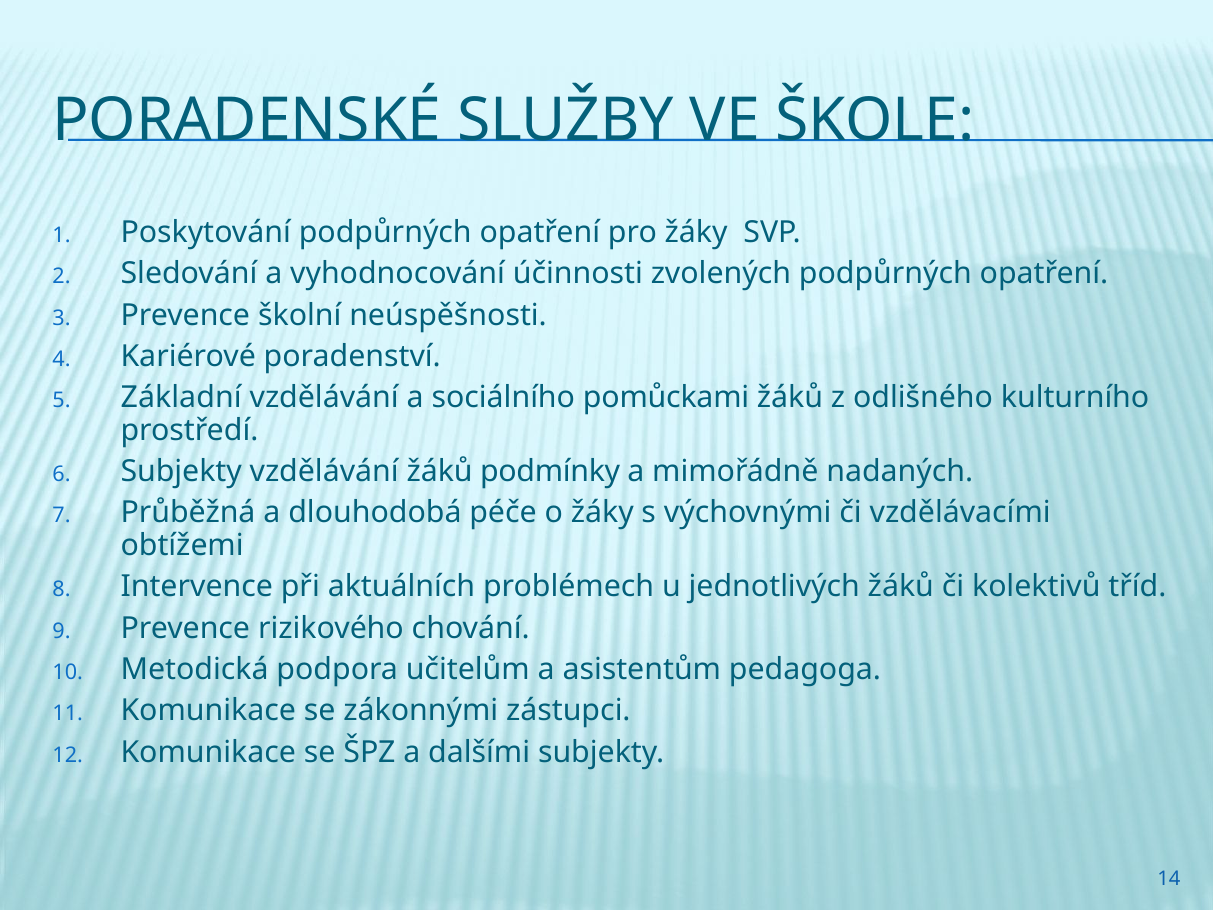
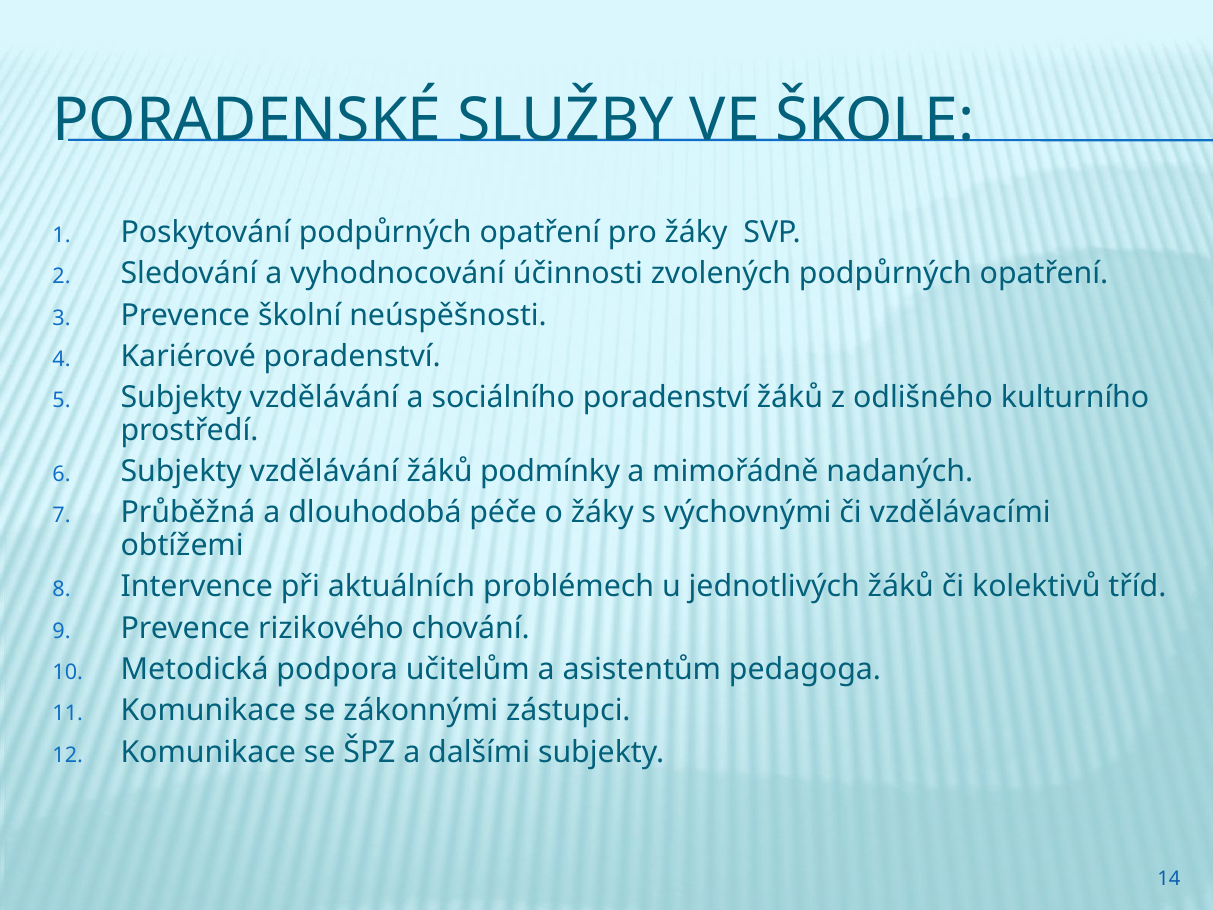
Základní: Základní -> Subjekty (181, 397)
sociálního pomůckami: pomůckami -> poradenství (666, 397)
